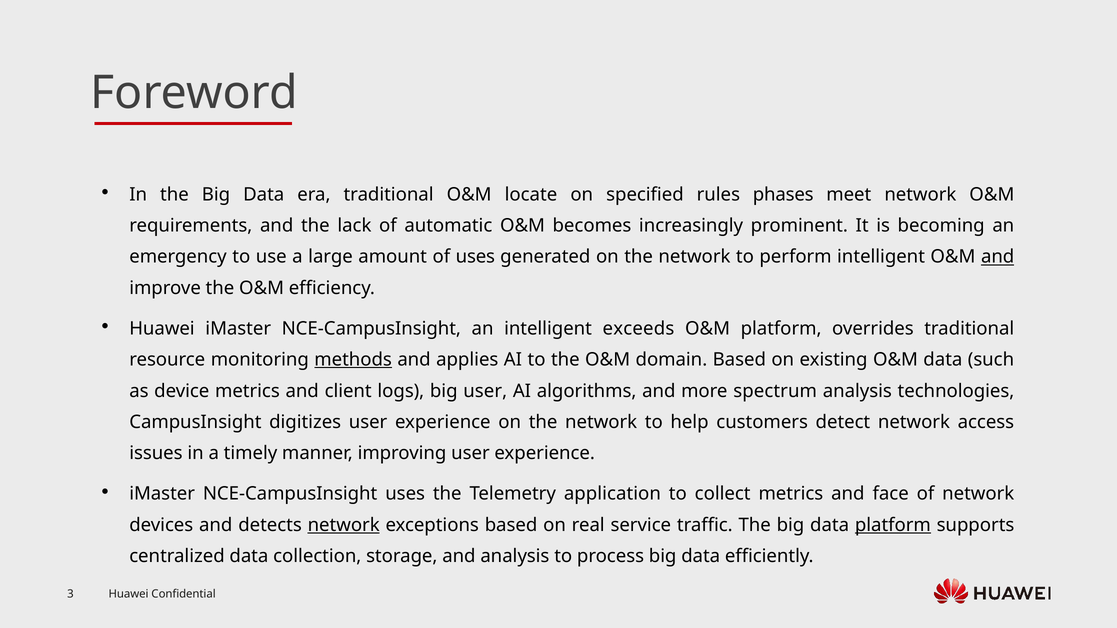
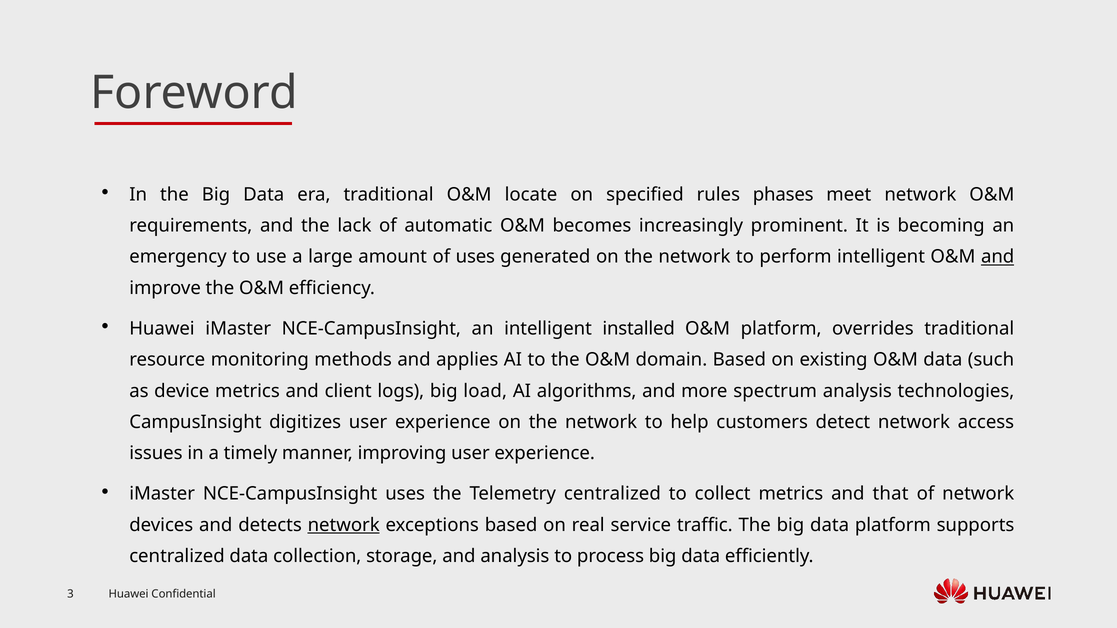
exceeds: exceeds -> installed (639, 329)
methods underline: present -> none (353, 360)
big user: user -> load (485, 391)
Telemetry application: application -> centralized (612, 494)
face: face -> that (891, 494)
platform underline: present -> none (893, 525)
